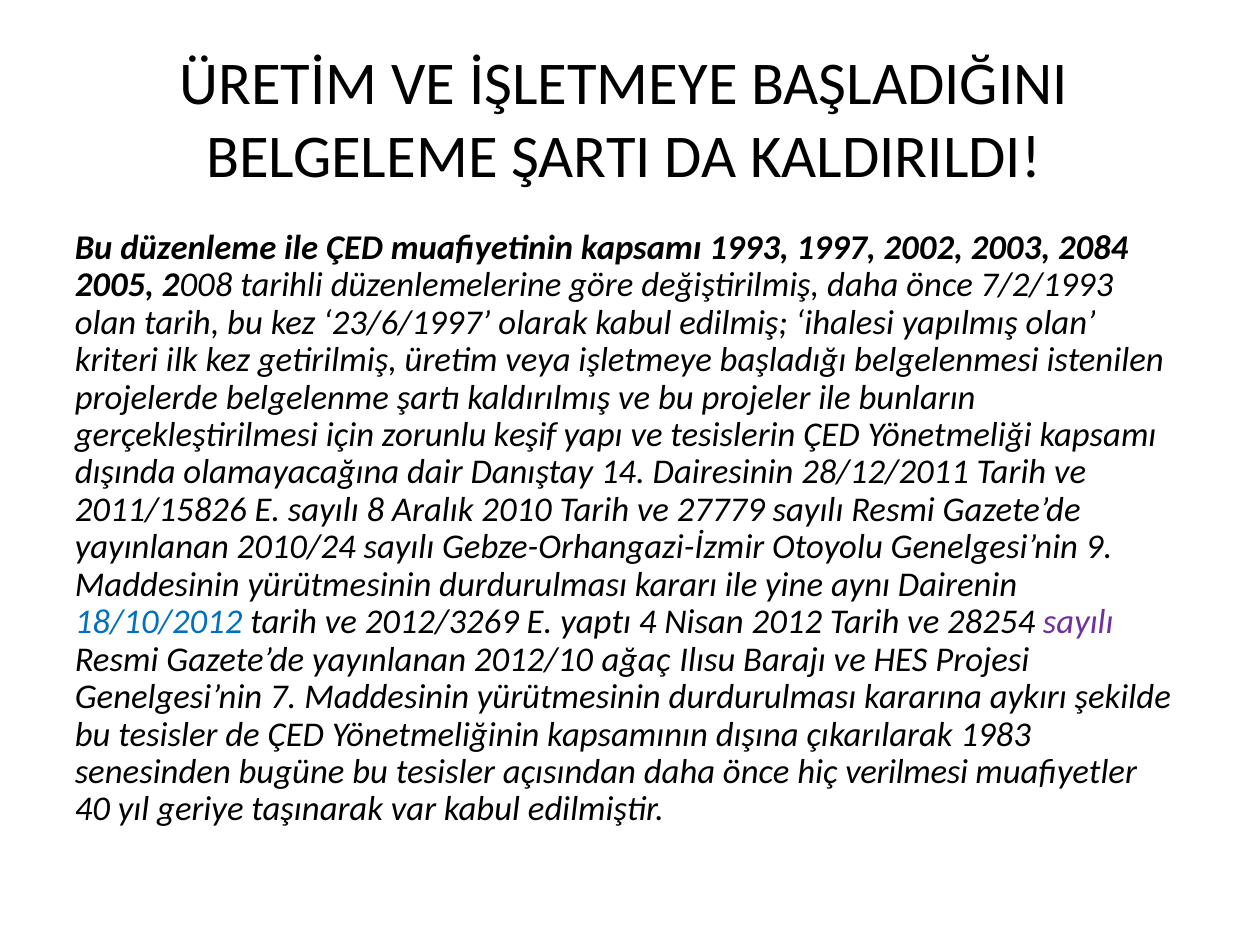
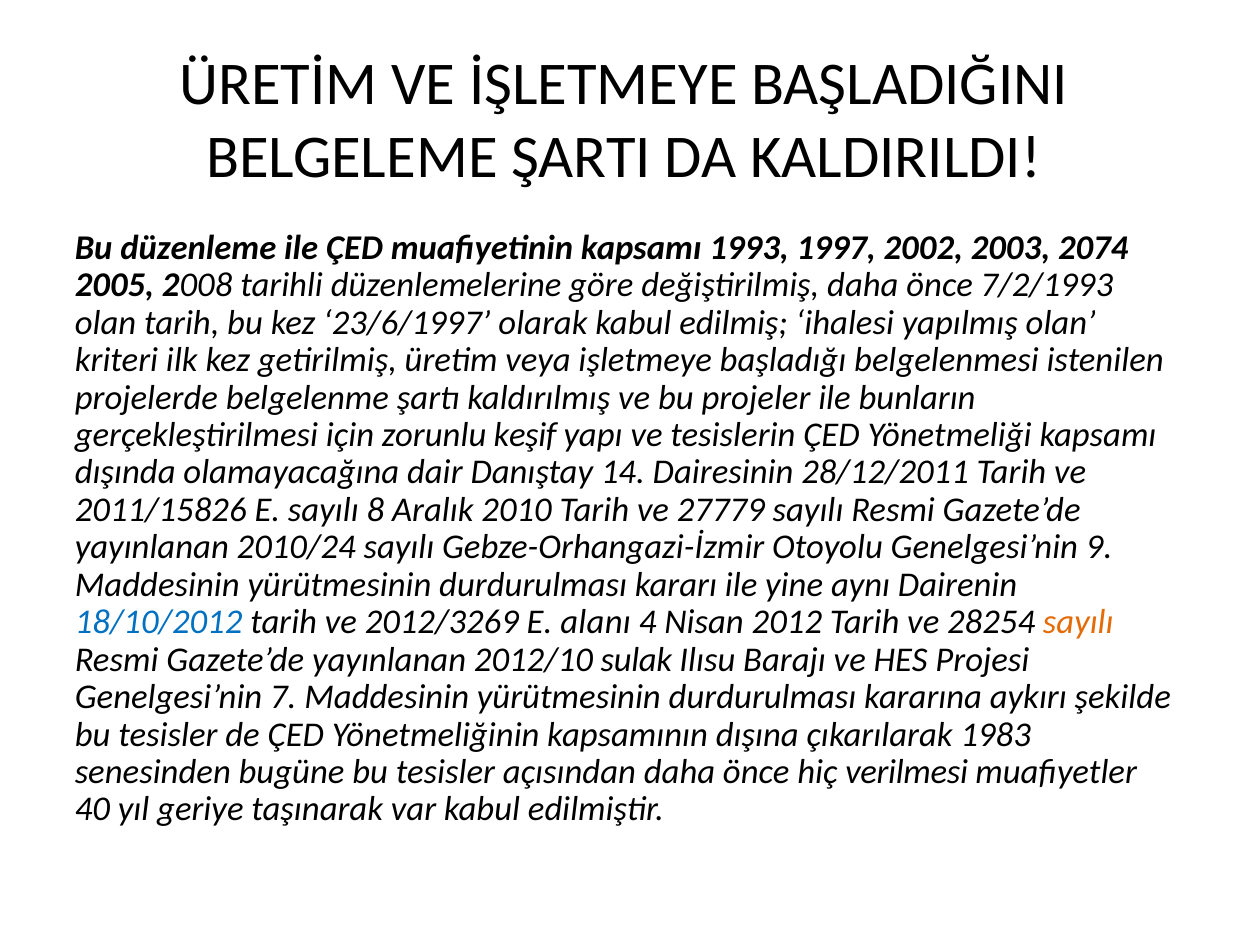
2084: 2084 -> 2074 (1093, 248)
yaptı: yaptı -> alanı (596, 622)
sayılı colour: purple -> orange (1078, 622)
ağaç: ağaç -> sulak (636, 660)
